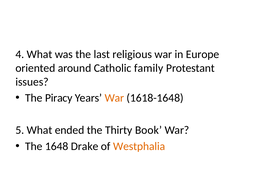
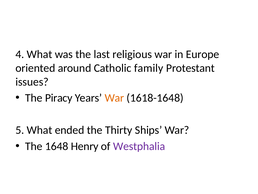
Book: Book -> Ships (149, 130)
Drake: Drake -> Henry (85, 146)
Westphalia colour: orange -> purple (139, 146)
